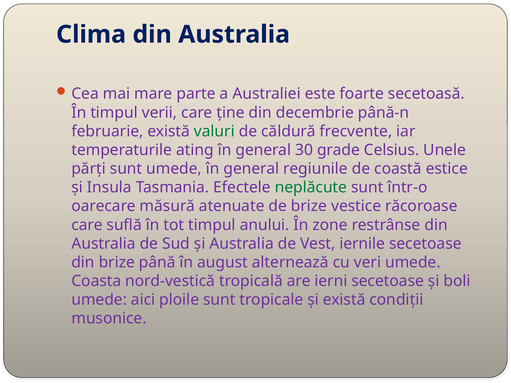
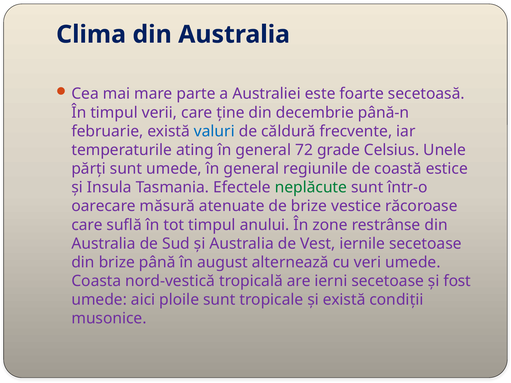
valuri colour: green -> blue (214, 131)
30: 30 -> 72 (304, 150)
boli: boli -> fost (457, 281)
